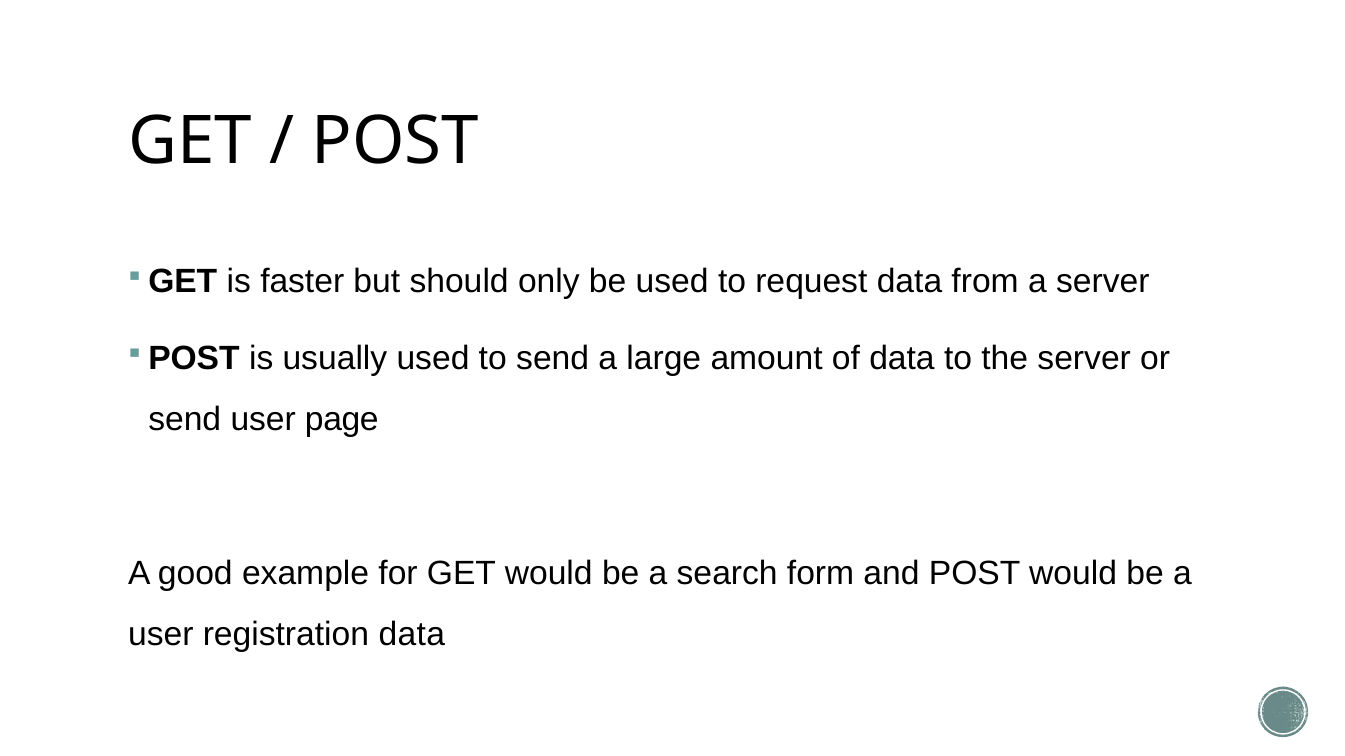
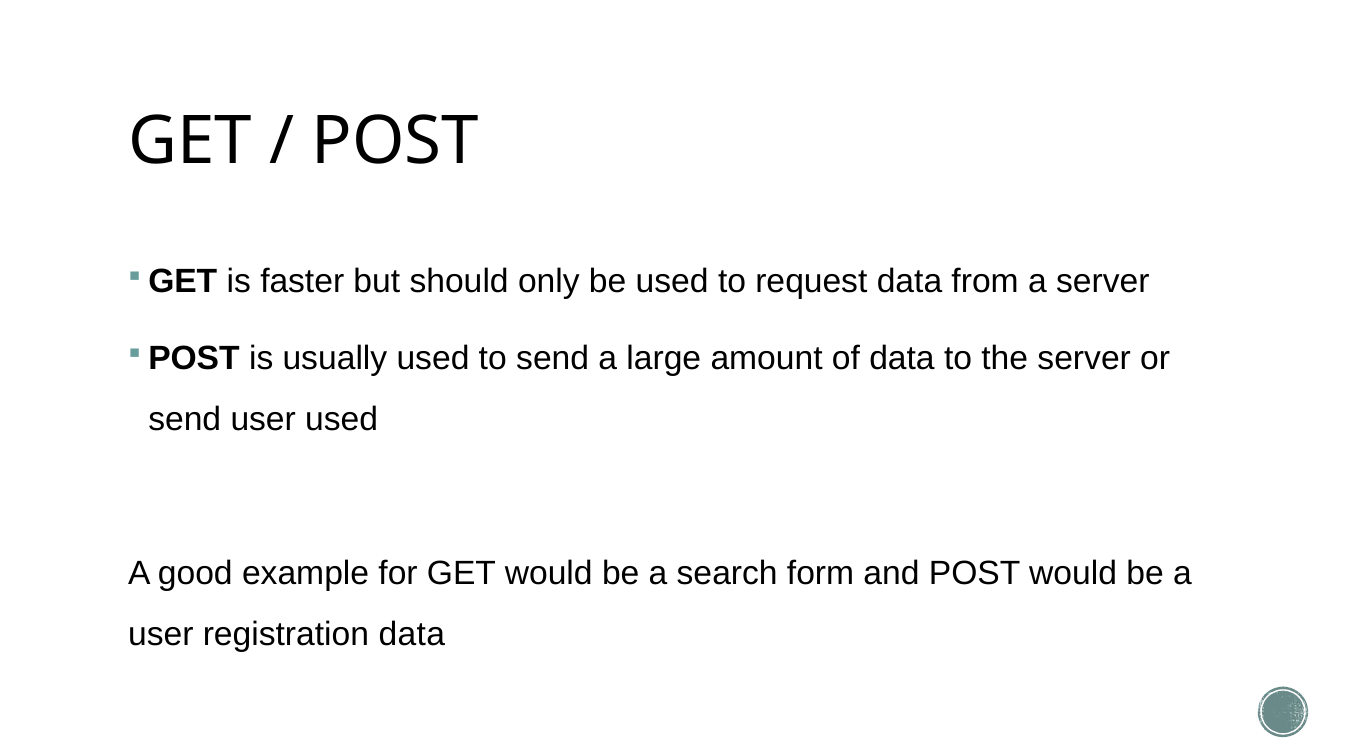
user page: page -> used (342, 420)
